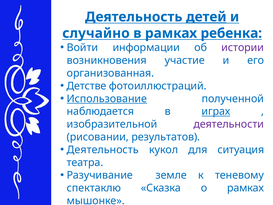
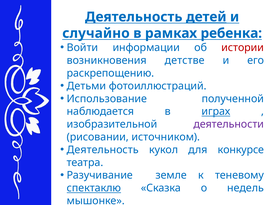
истории colour: purple -> red (243, 48)
участие: участие -> детстве (185, 60)
организованная: организованная -> раскрепощению (110, 73)
Детстве: Детстве -> Детьми (86, 86)
Использование underline: present -> none (107, 99)
рисовании результатов: результатов -> источником (166, 137)
ситуация: ситуация -> конкурсе (241, 150)
спектаклю underline: none -> present (94, 188)
о рамках: рамках -> недель (245, 188)
